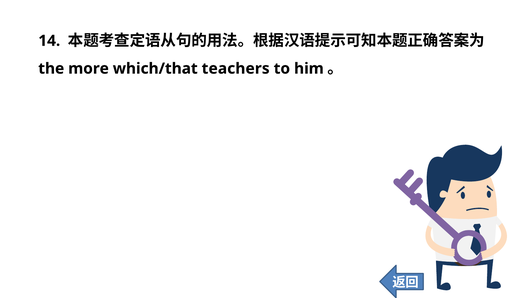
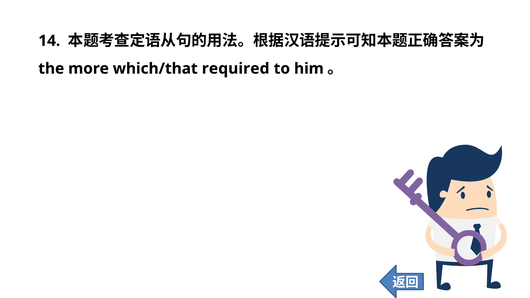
teachers: teachers -> required (236, 69)
